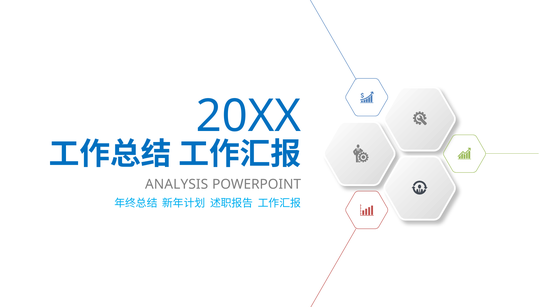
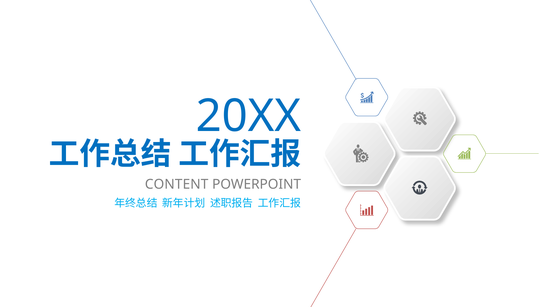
ANALYSIS: ANALYSIS -> CONTENT (177, 184)
